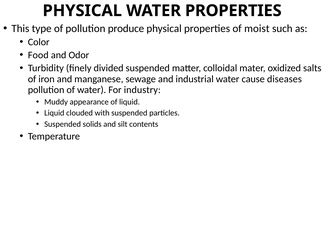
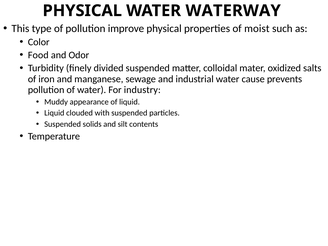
WATER PROPERTIES: PROPERTIES -> WATERWAY (233, 11)
produce: produce -> improve (126, 28)
diseases: diseases -> prevents (285, 79)
